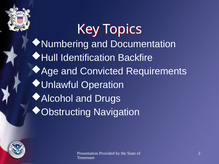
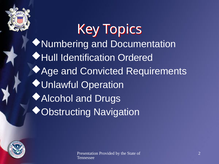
Backfire: Backfire -> Ordered (135, 58)
